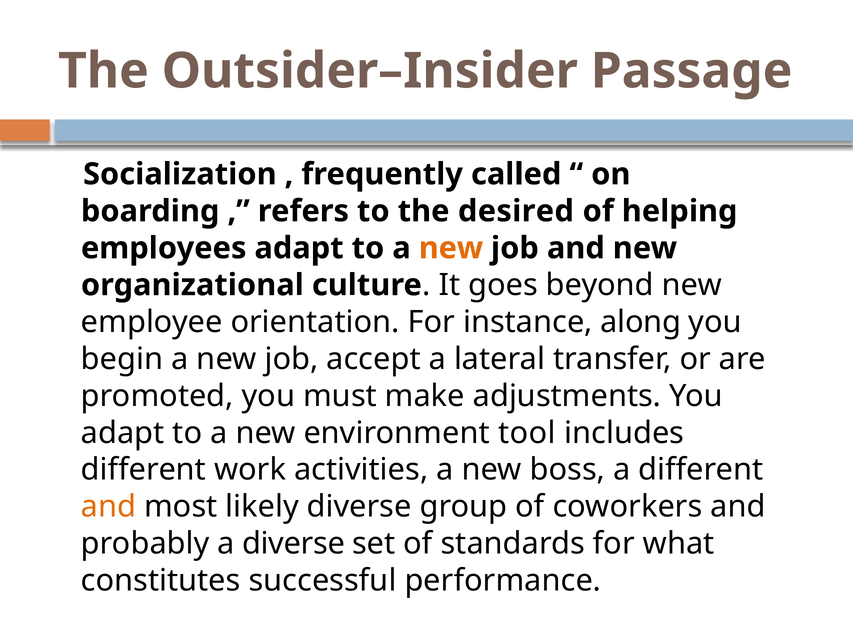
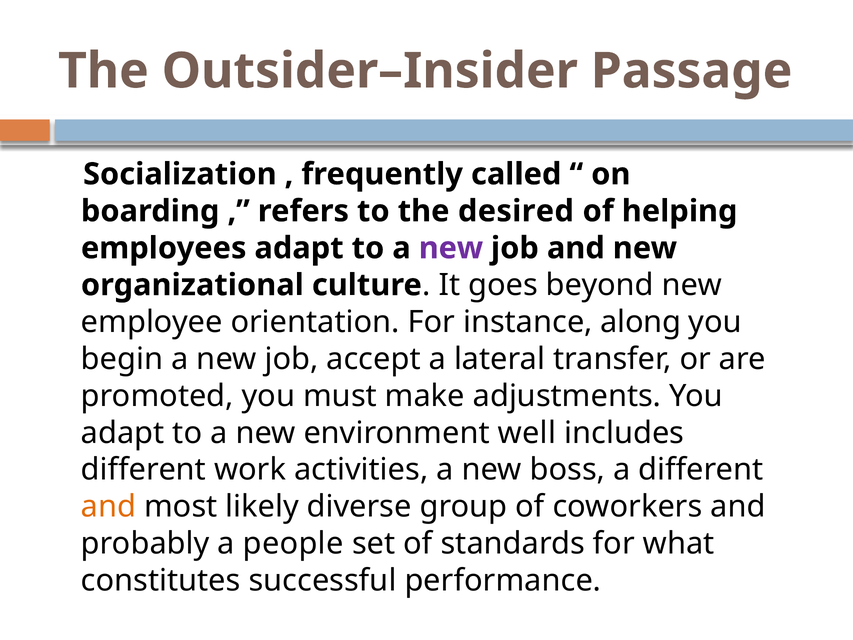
new colour: orange -> purple (451, 248)
tool: tool -> well (527, 433)
a diverse: diverse -> people (293, 544)
